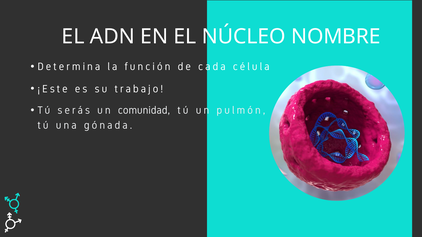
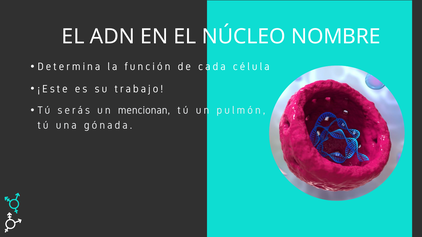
comunidad: comunidad -> mencionan (144, 111)
